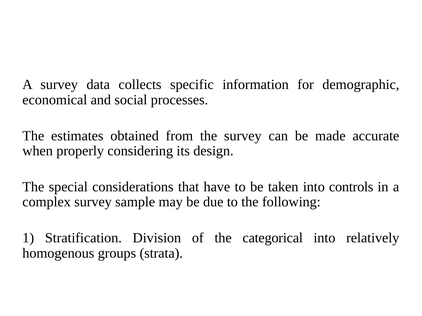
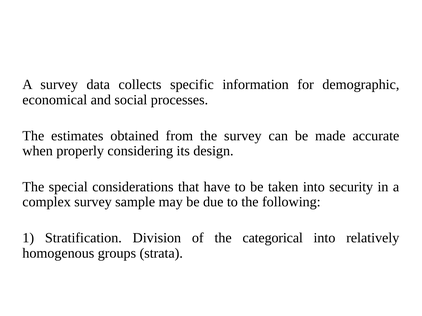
controls: controls -> security (351, 187)
